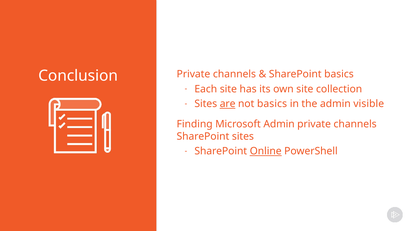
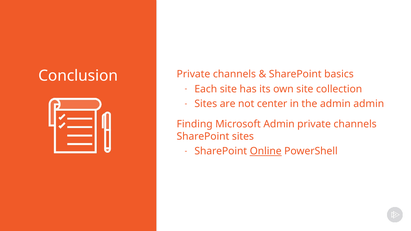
are underline: present -> none (228, 104)
not basics: basics -> center (272, 104)
admin visible: visible -> admin (369, 104)
